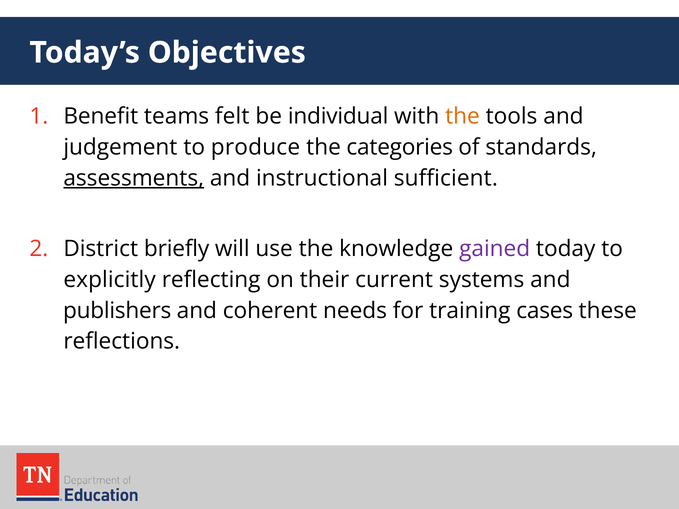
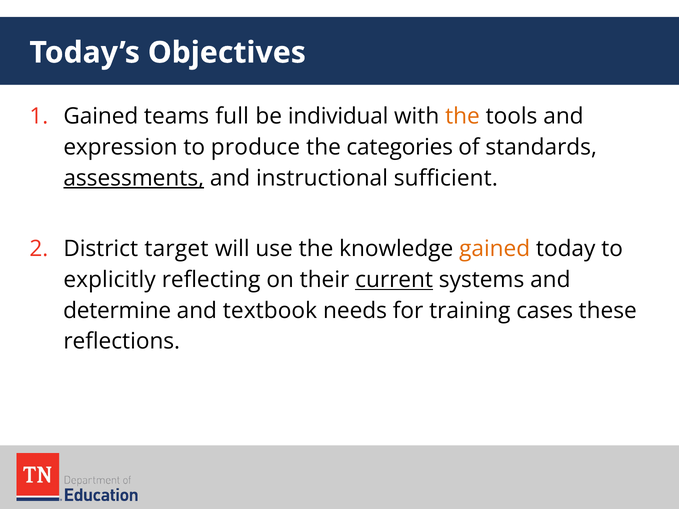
Benefit: Benefit -> Gained (101, 116)
felt: felt -> full (232, 116)
judgement: judgement -> expression (120, 147)
briefly: briefly -> target (176, 249)
gained colour: purple -> orange (495, 249)
current underline: none -> present (394, 280)
publishers: publishers -> determine (117, 311)
coherent: coherent -> textbook (270, 311)
